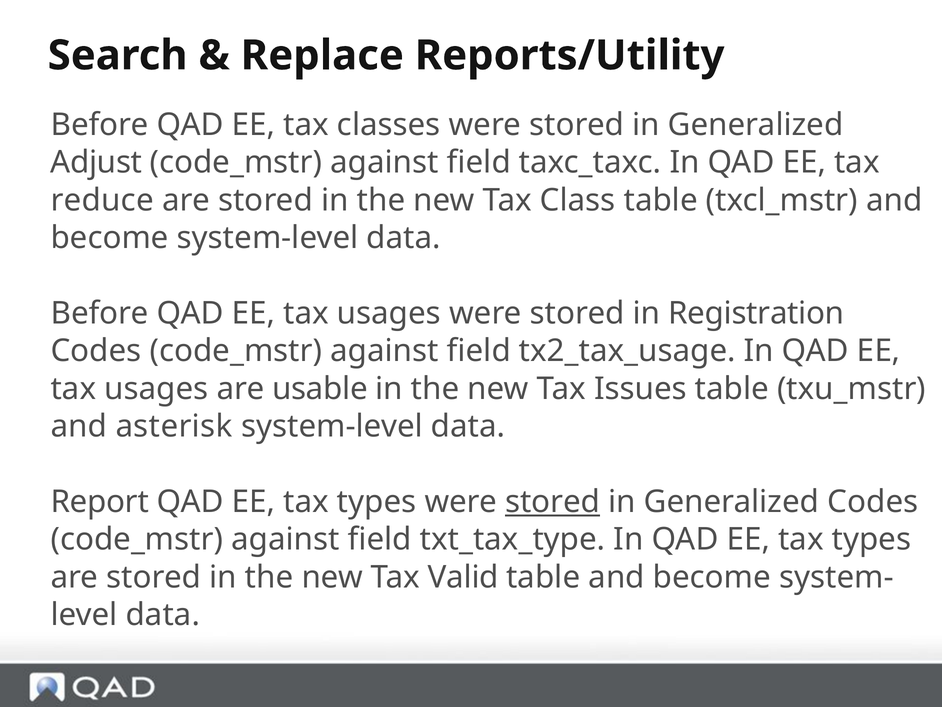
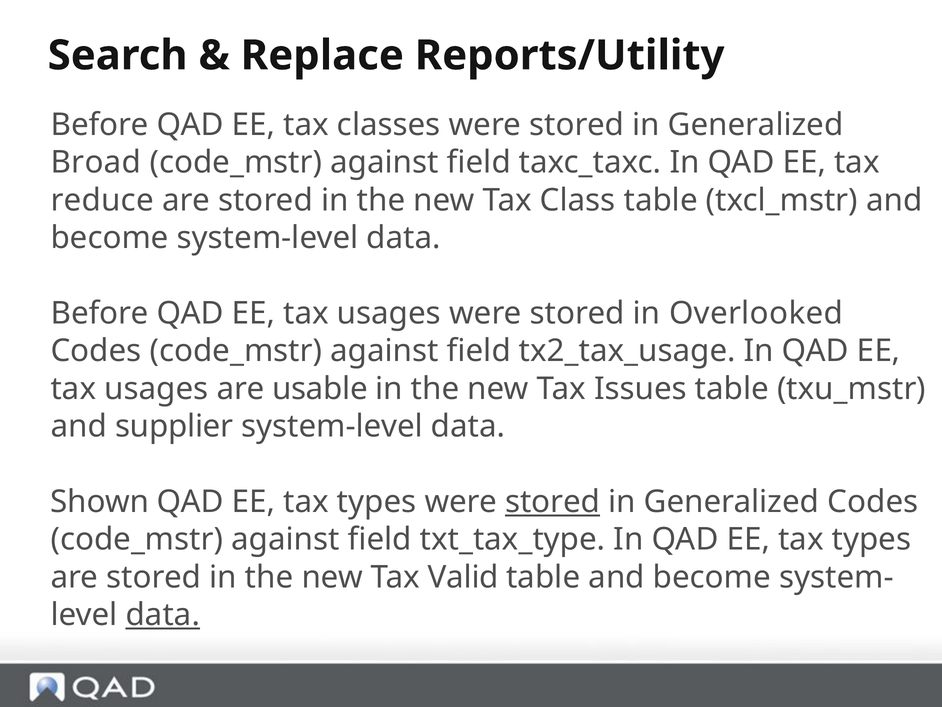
Adjust: Adjust -> Broad (96, 162)
Registration: Registration -> Overlooked (756, 313)
asterisk: asterisk -> supplier (174, 426)
Report: Report -> Shown (100, 501)
data underline: none -> present (163, 615)
